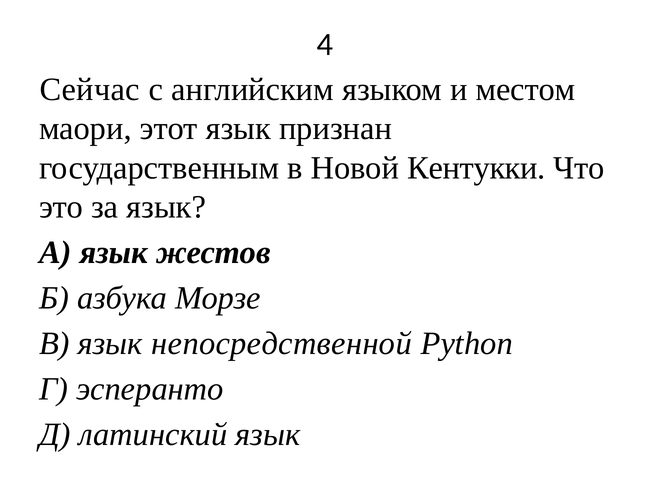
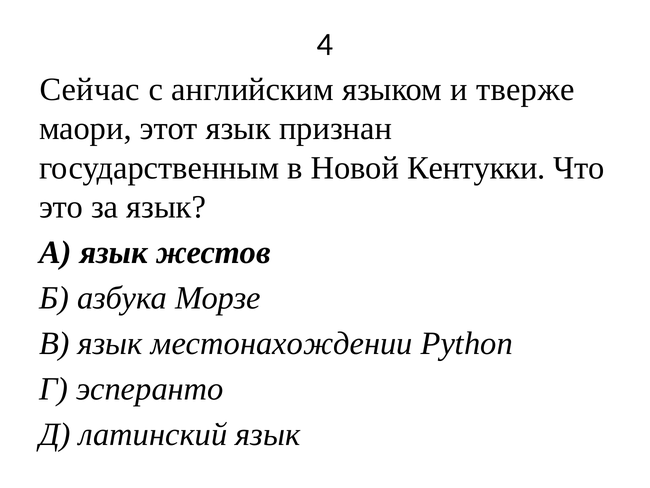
местом: местом -> тверже (525, 90)
непосредственной: непосредственной -> местонахождении (282, 343)
